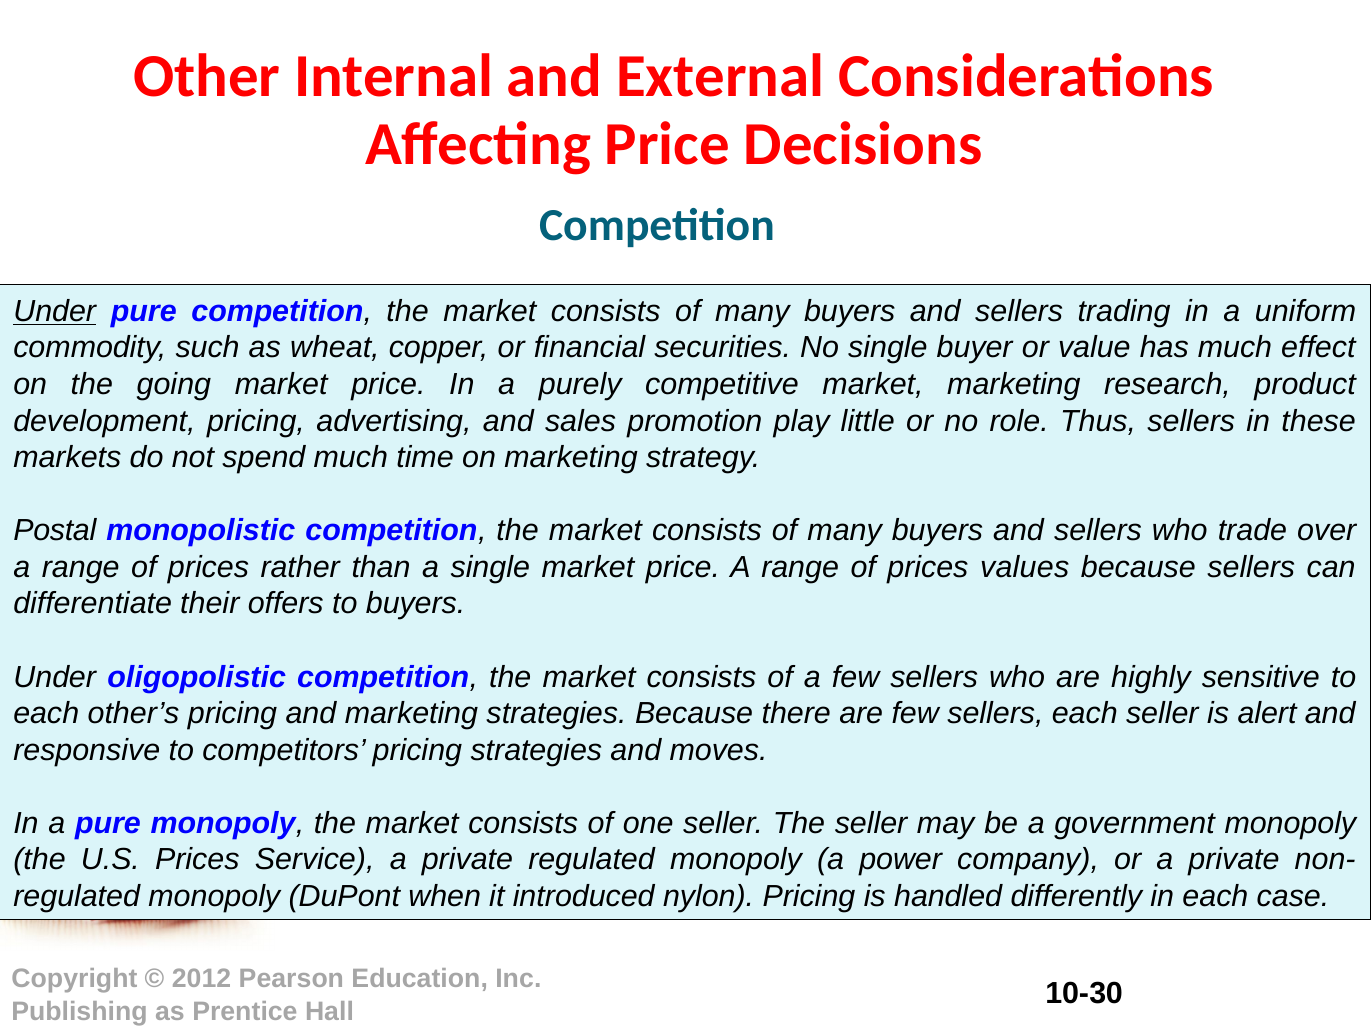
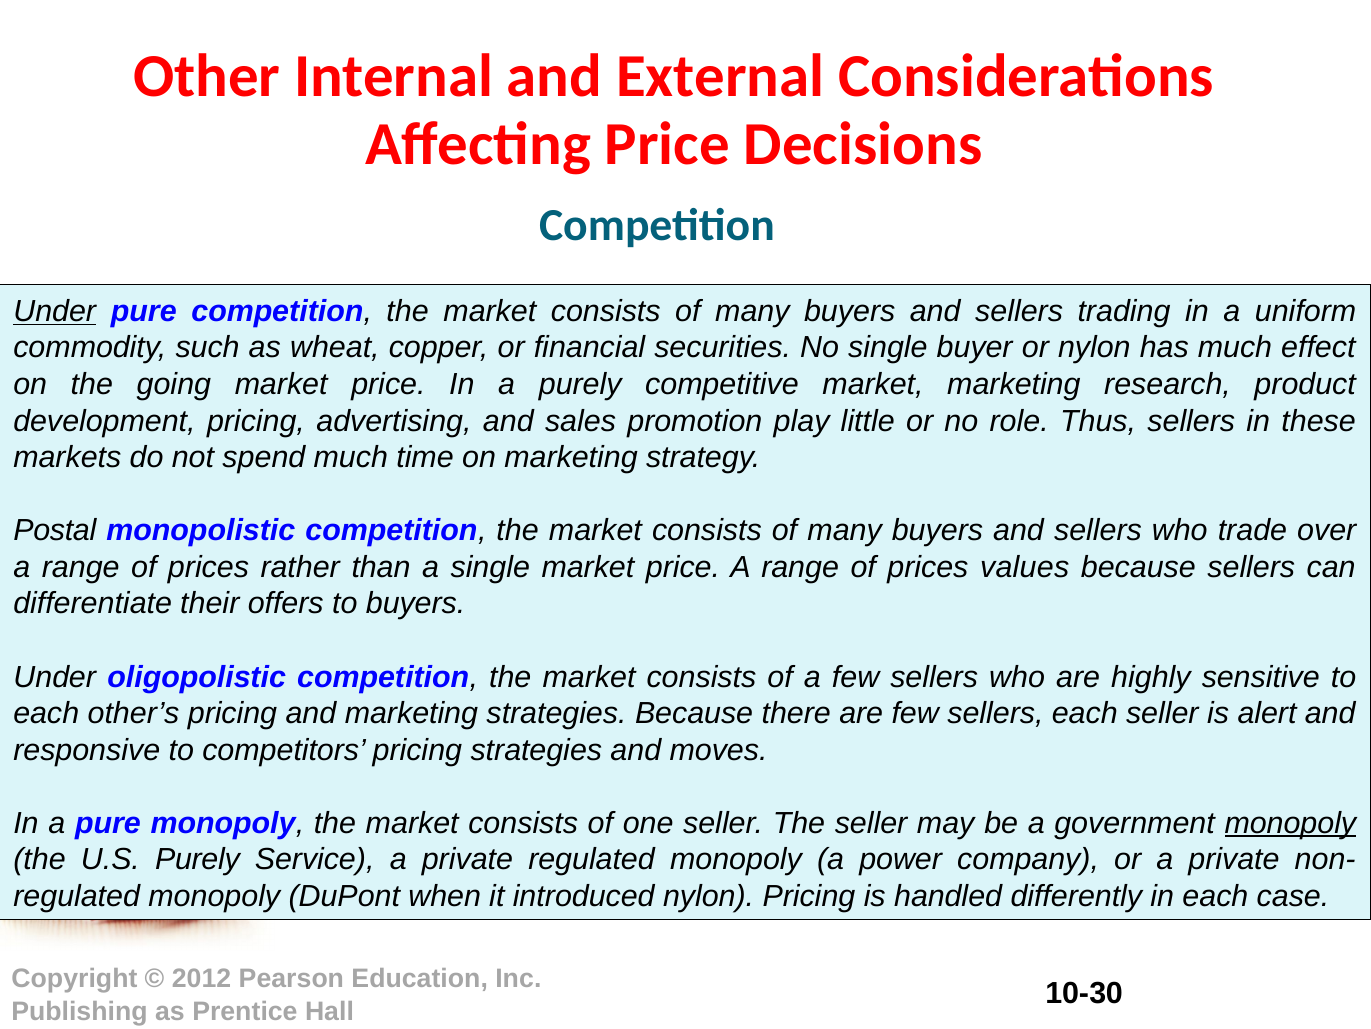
or value: value -> nylon (1094, 348)
monopoly underline: none -> present (1290, 823)
U.S Prices: Prices -> Purely (197, 859)
